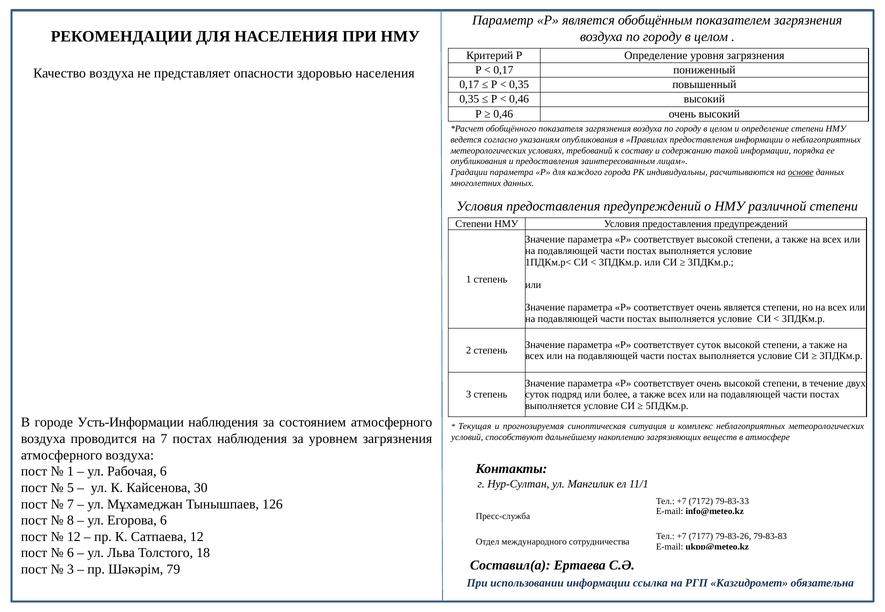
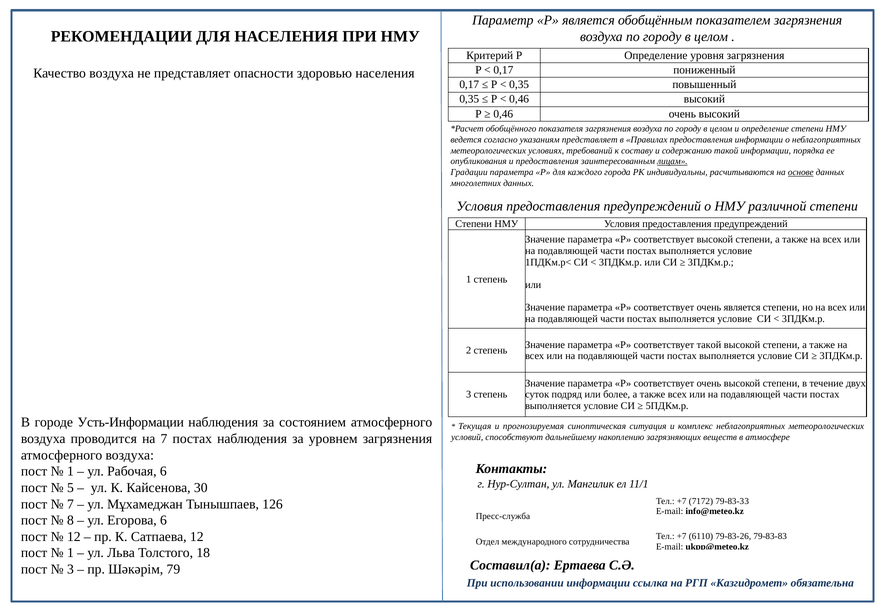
указаниям опубликования: опубликования -> представляет (590, 140)
лицам underline: none -> present (672, 162)
соответствует суток: суток -> такой (709, 345)
7177: 7177 -> 6110 (701, 537)
6: 6 -> 1 (70, 554)
